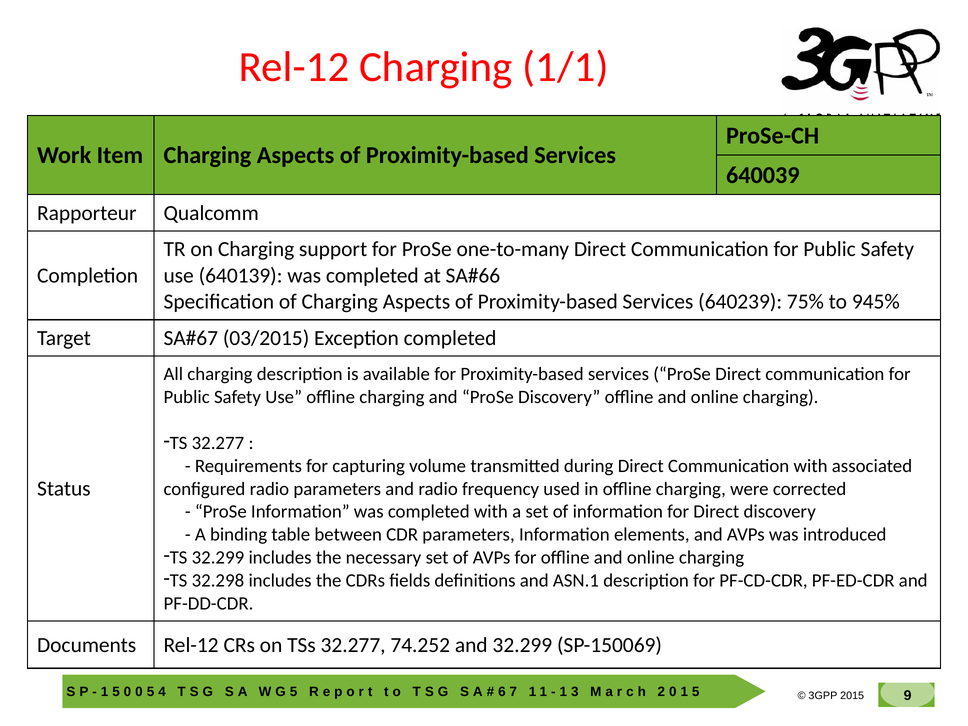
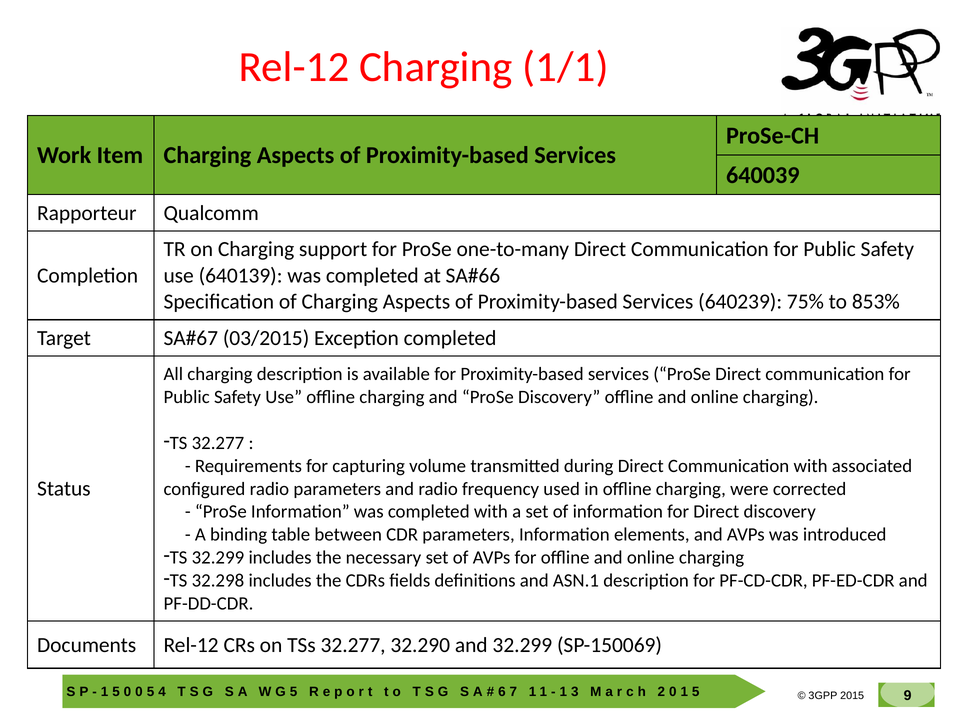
945%: 945% -> 853% (876, 302)
74.252: 74.252 -> 32.290 (420, 645)
